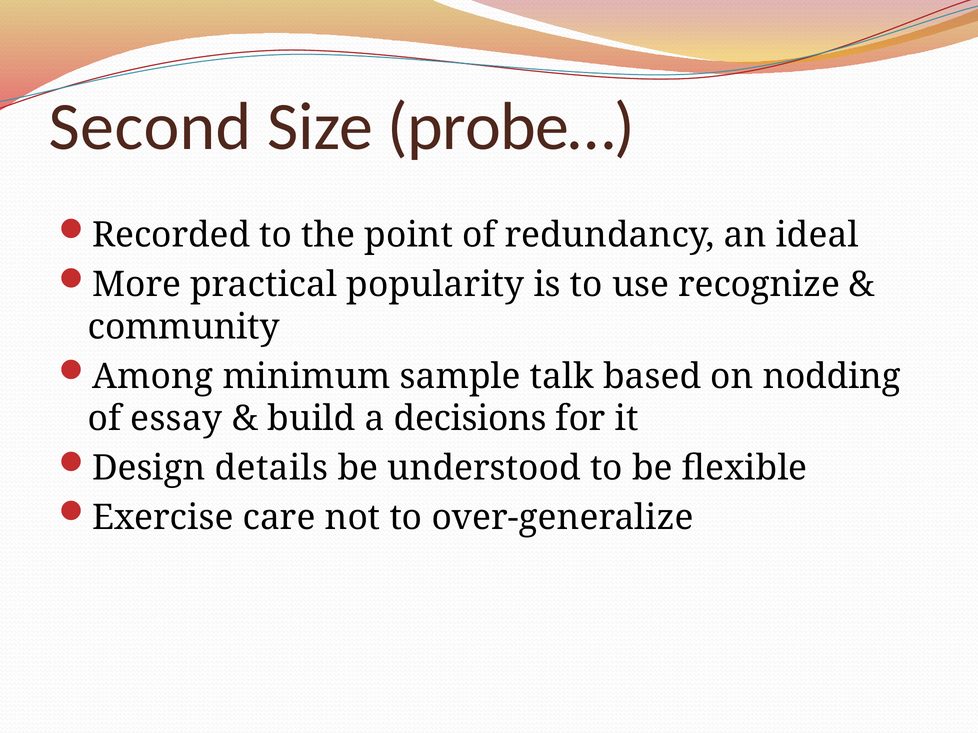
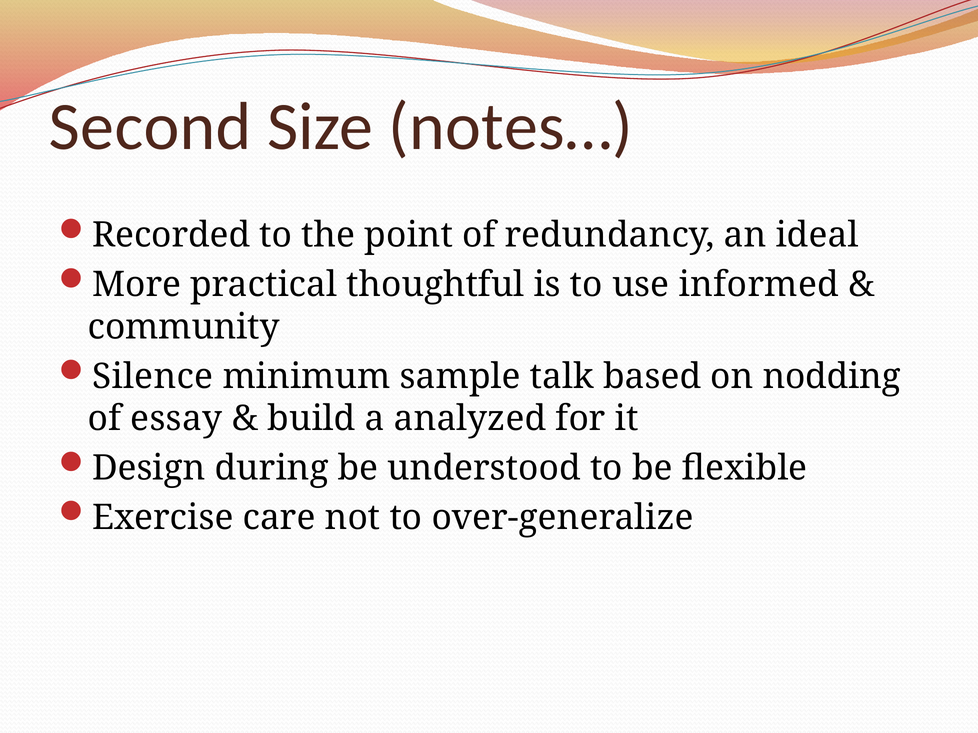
probe…: probe… -> notes… (511, 127)
popularity: popularity -> thoughtful (435, 285)
recognize: recognize -> informed (759, 285)
Among: Among -> Silence (153, 377)
decisions: decisions -> analyzed (470, 419)
details: details -> during (272, 468)
